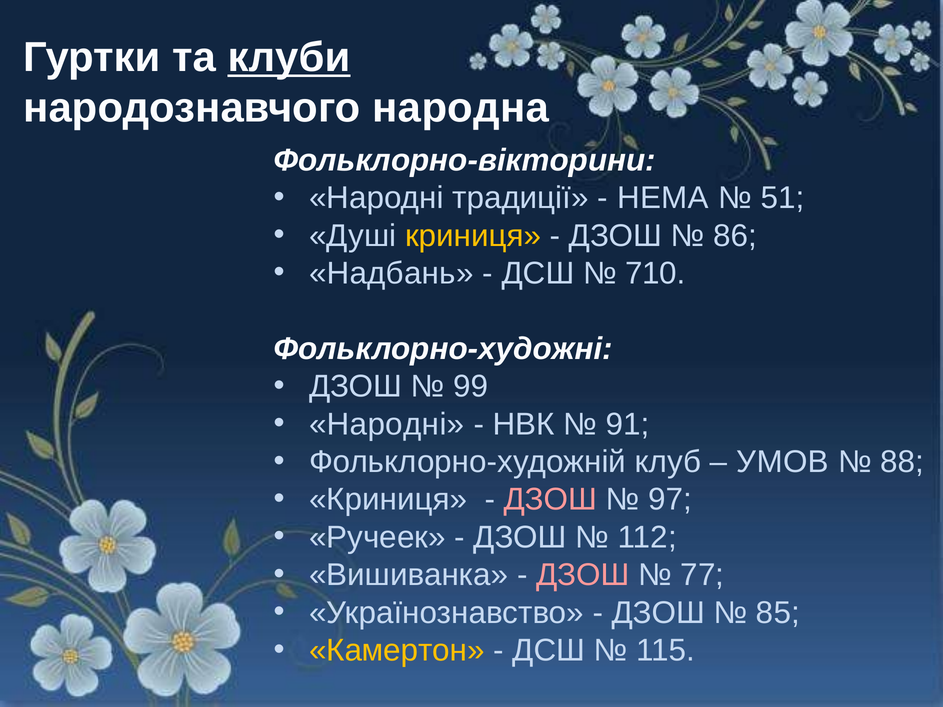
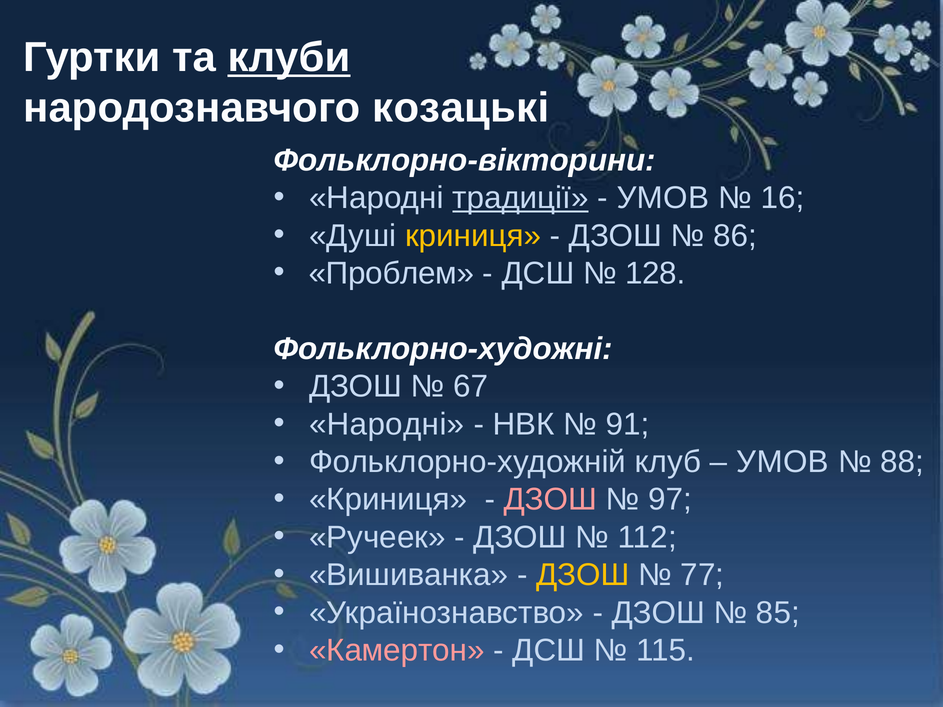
народна: народна -> козацькі (461, 108)
традиції underline: none -> present (520, 198)
НЕМА: НЕМА -> УМОВ (663, 198)
51: 51 -> 16 (783, 198)
Надбань: Надбань -> Проблем (392, 273)
710: 710 -> 128 (655, 273)
99: 99 -> 67 (471, 387)
ДЗОШ colour: pink -> yellow (583, 575)
Камертон colour: yellow -> pink (397, 651)
